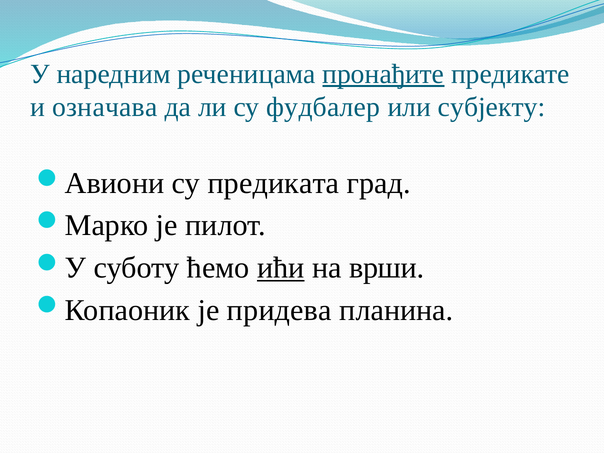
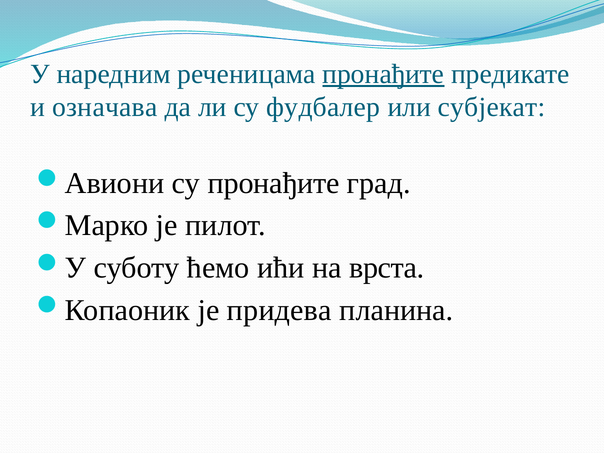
субјекту: субјекту -> субјекат (492, 107)
су предиката: предиката -> пронађите (274, 183)
ићи underline: present -> none (281, 268)
врши: врши -> врста (387, 268)
